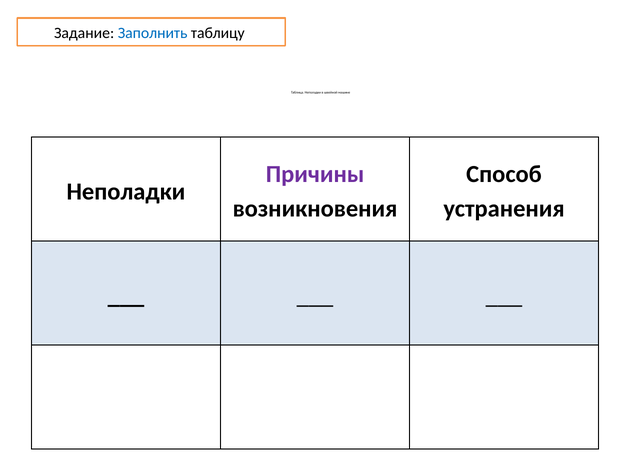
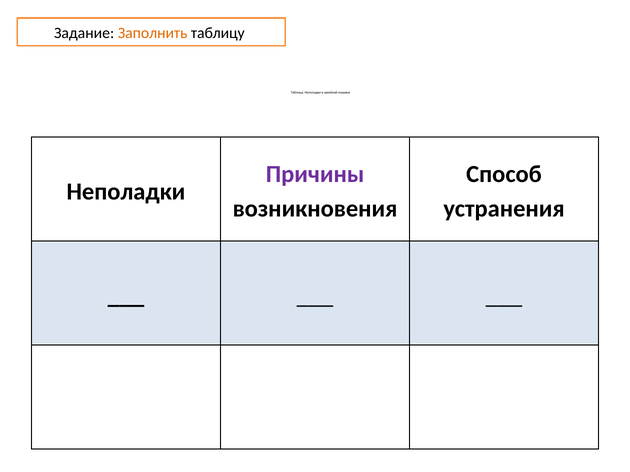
Заполнить colour: blue -> orange (153, 33)
